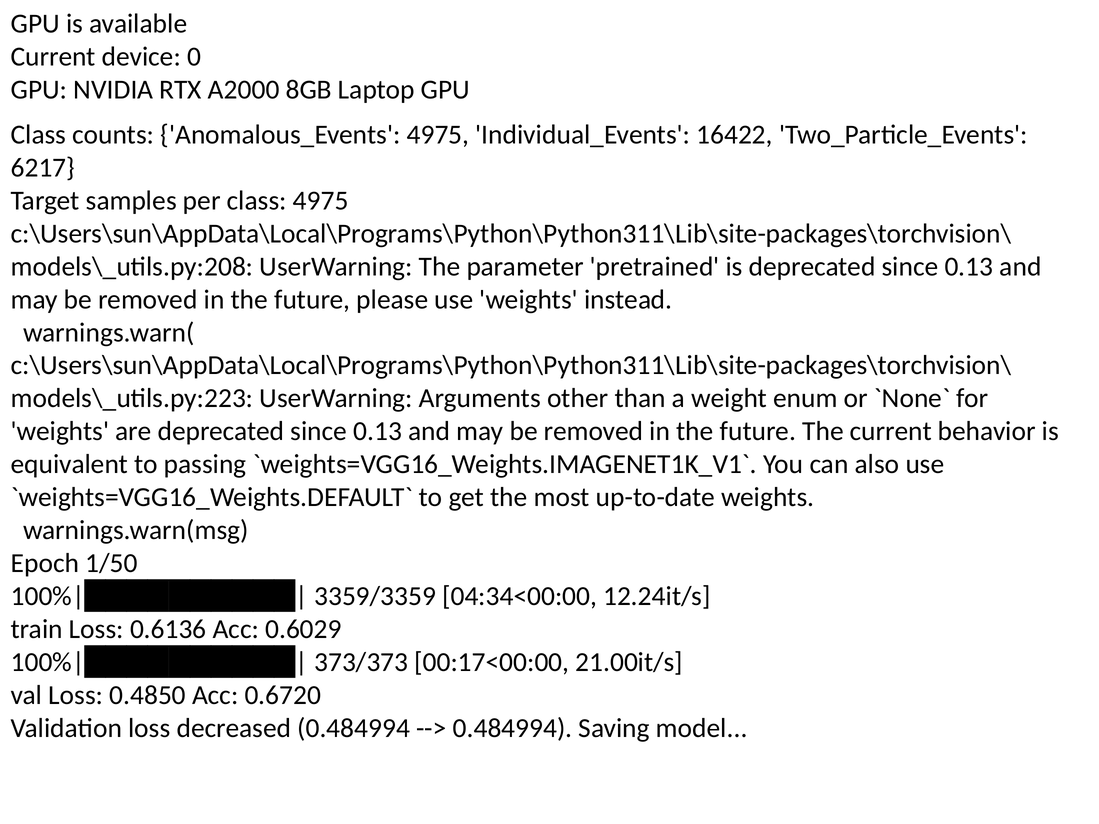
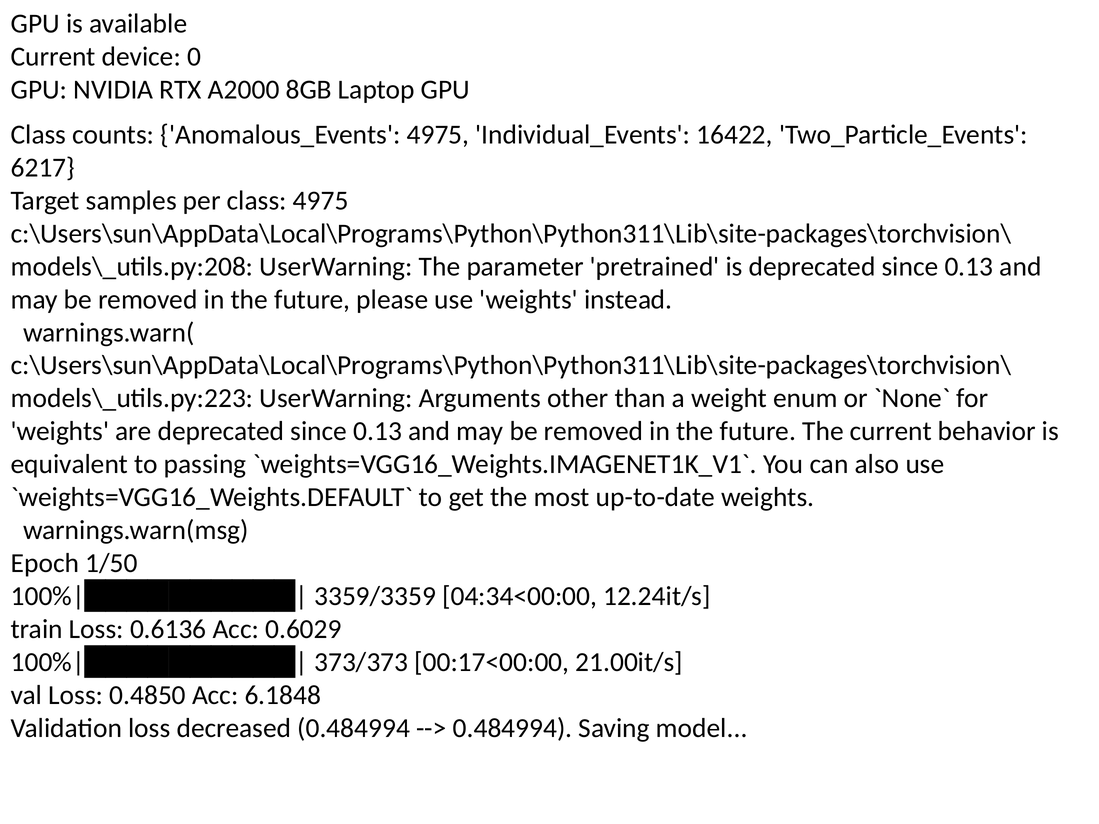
0.6720: 0.6720 -> 6.1848 (283, 695)
